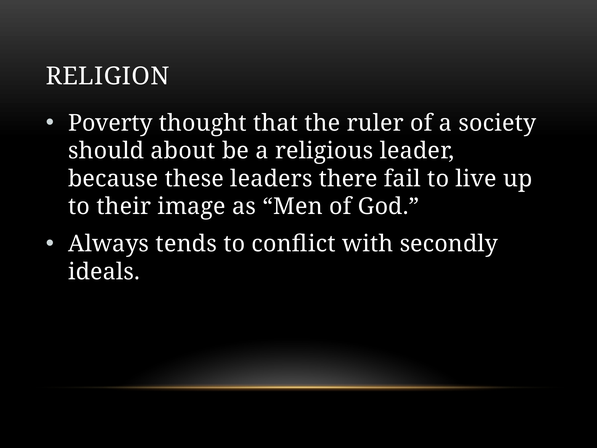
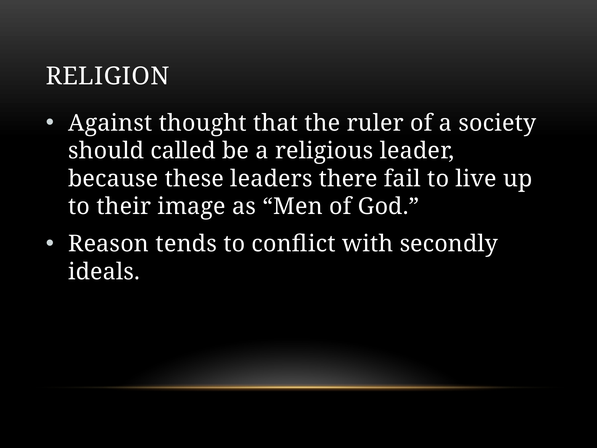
Poverty: Poverty -> Against (110, 123)
about: about -> called (183, 151)
Always: Always -> Reason (109, 244)
